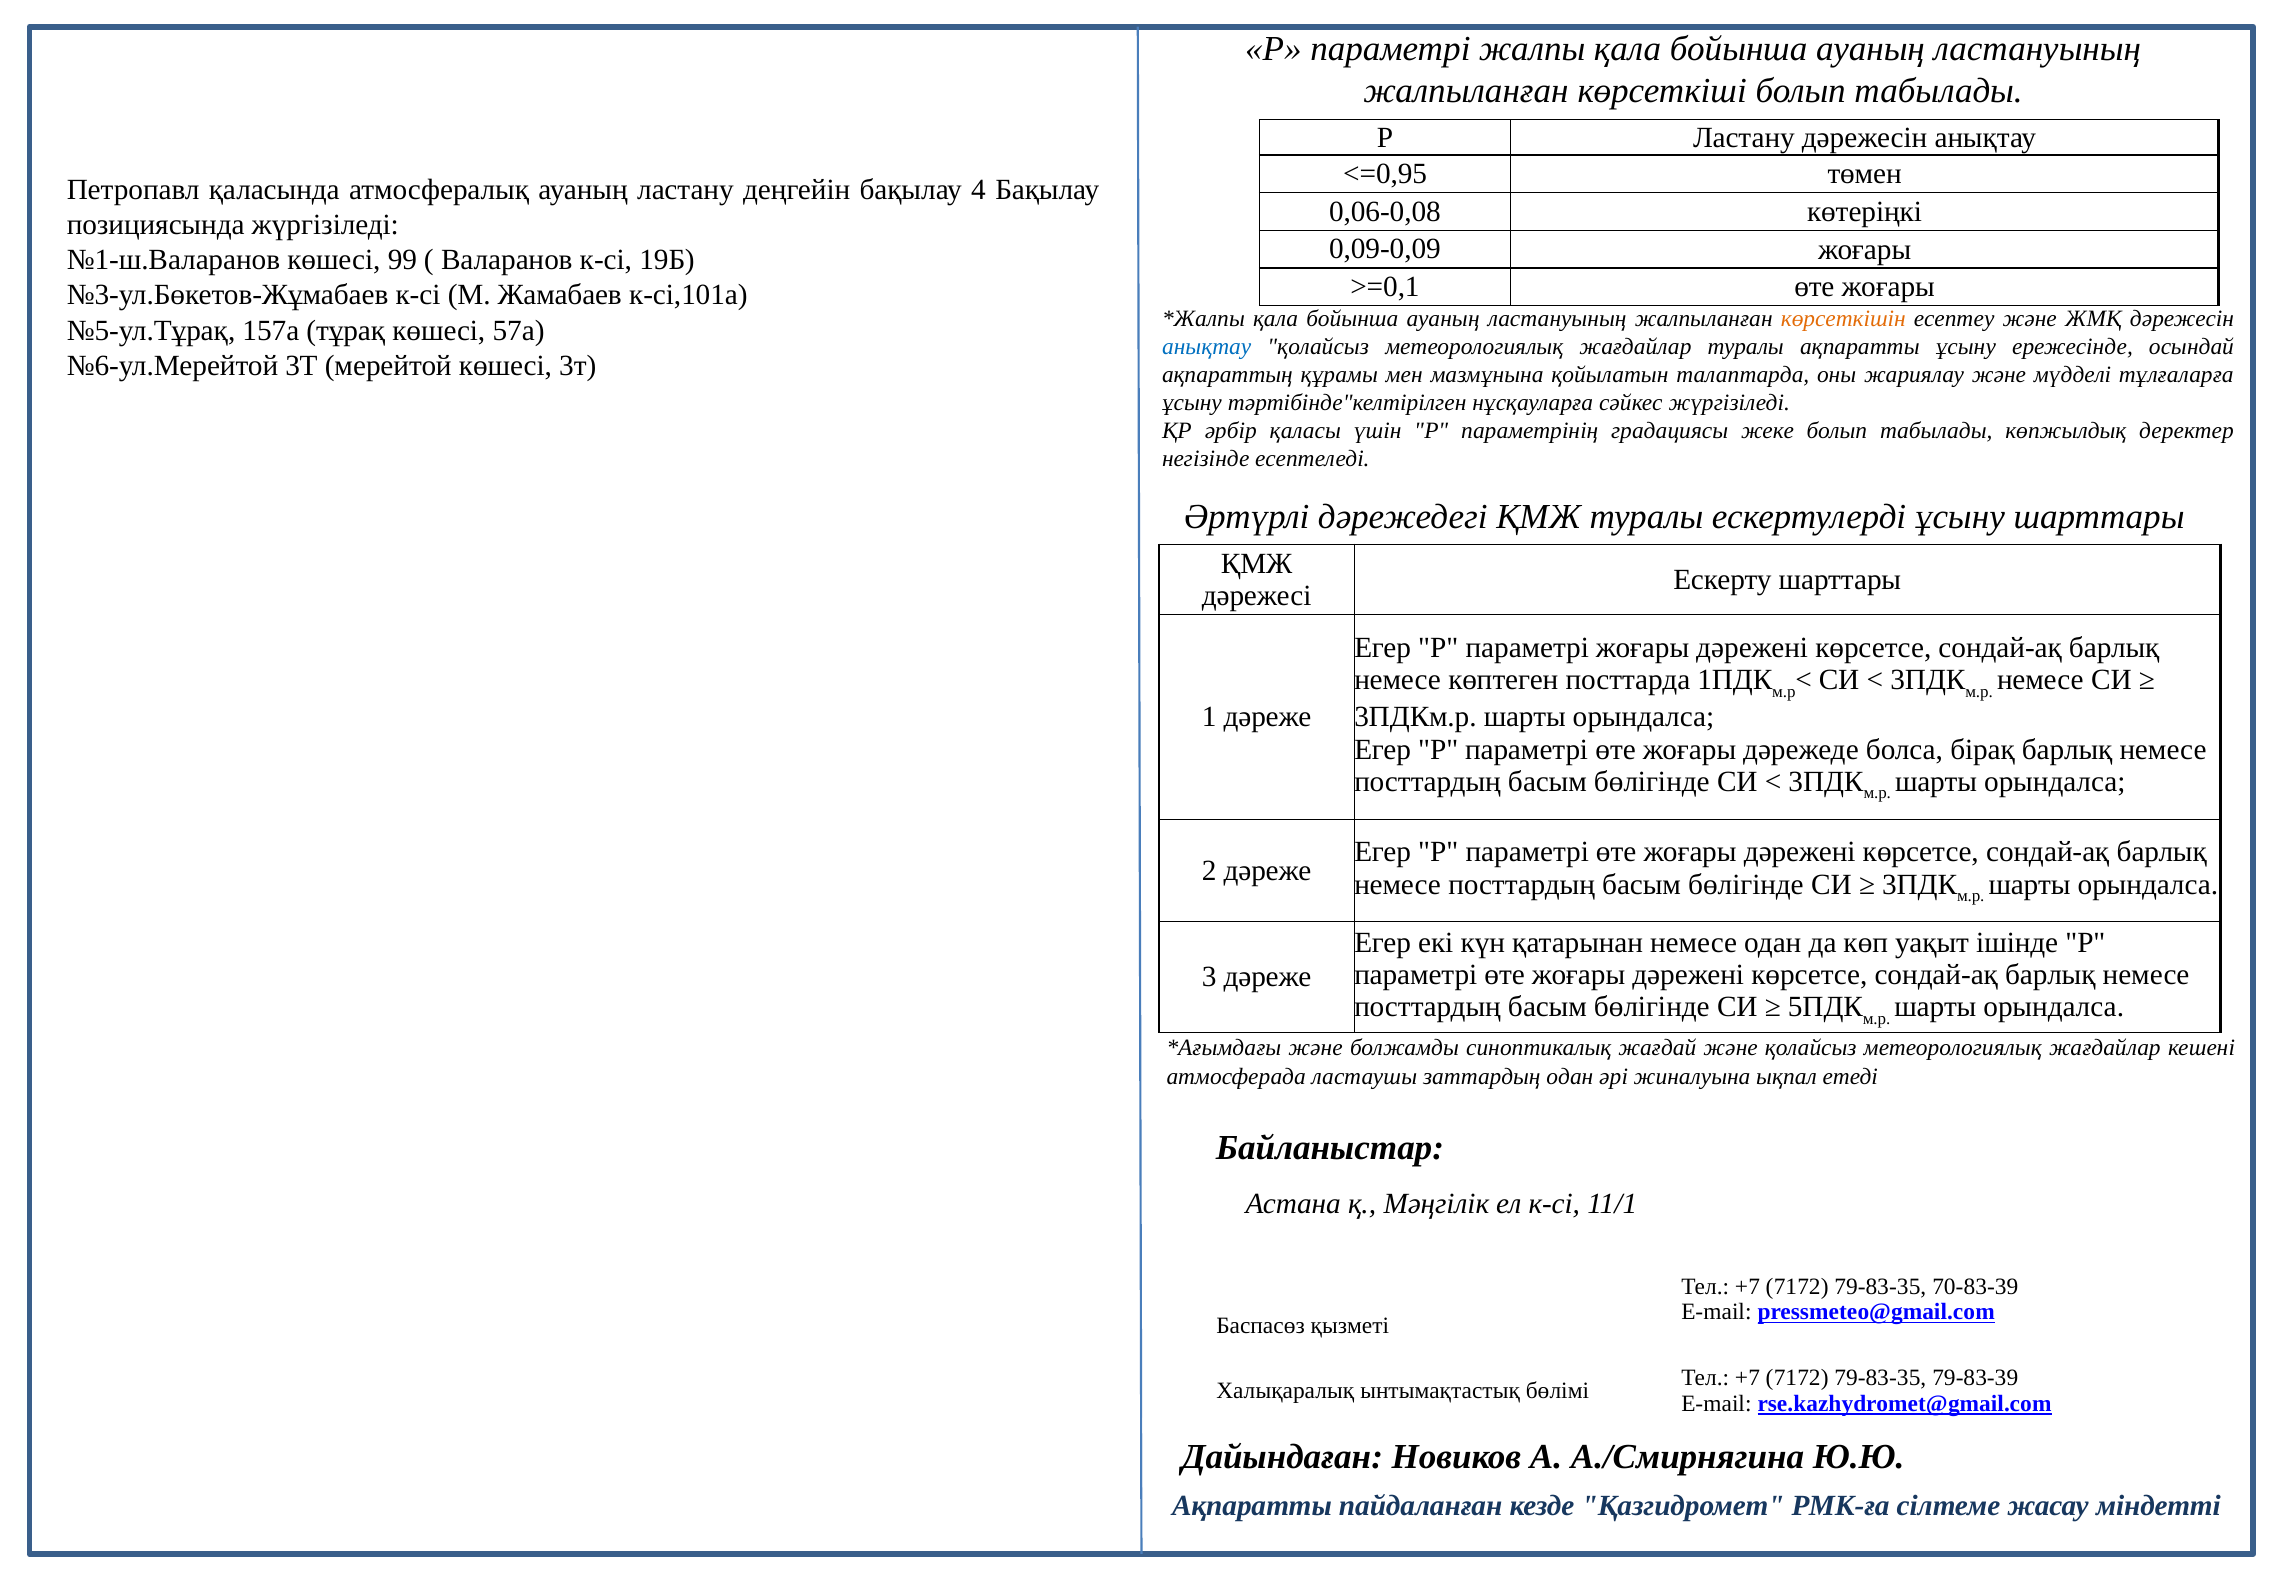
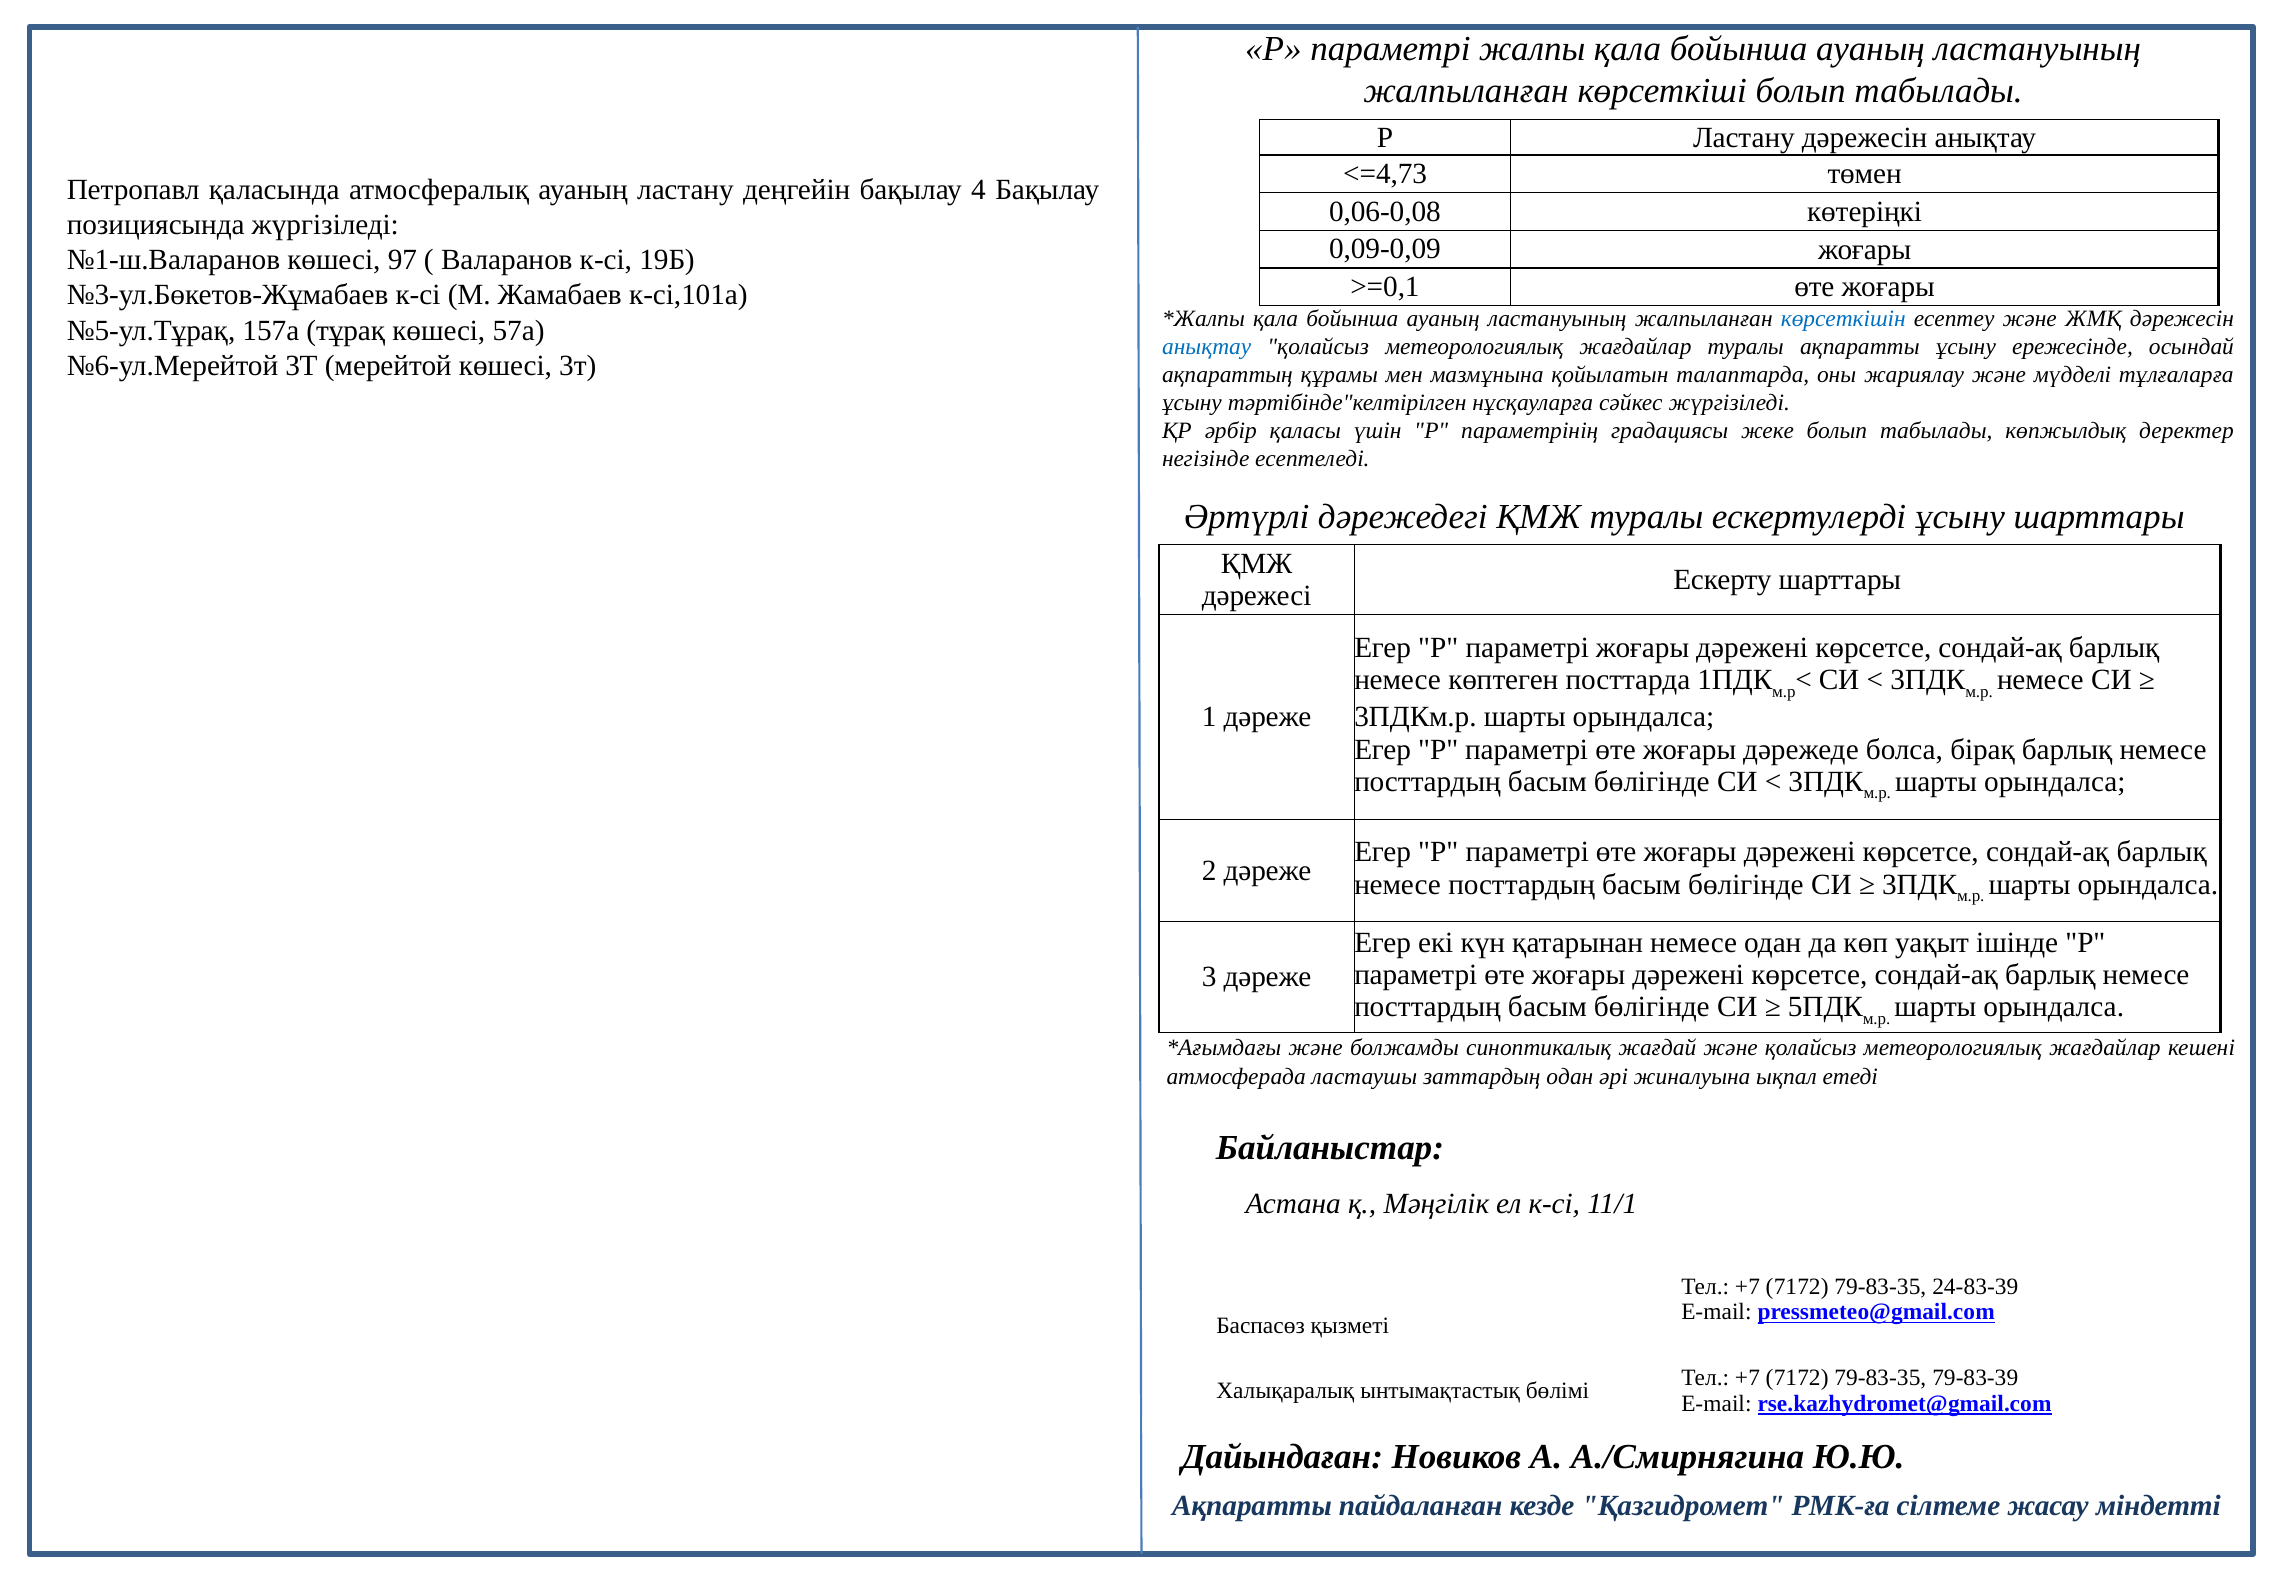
<=0,95: <=0,95 -> <=4,73 (1385, 174)
99: 99 -> 97 (402, 260)
көрсеткішін colour: orange -> blue (1843, 319)
70-83-39: 70-83-39 -> 24-83-39 (1975, 1286)
